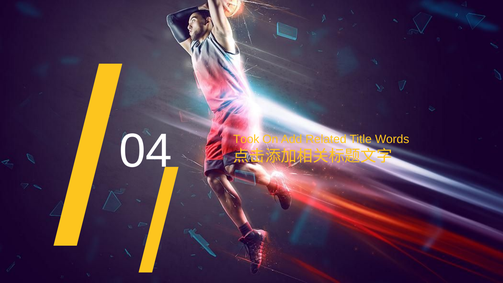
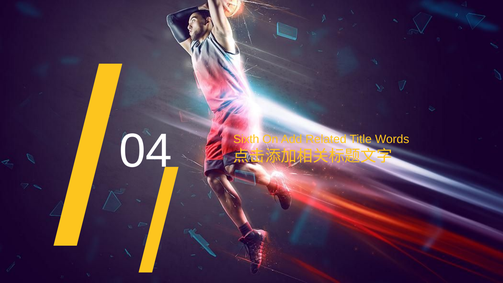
Took: Took -> Sixth (246, 139)
